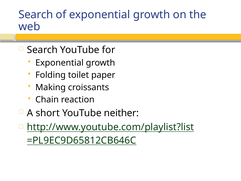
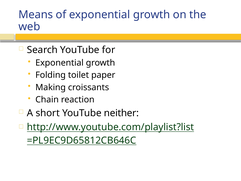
Search: Search -> Means (36, 15)
